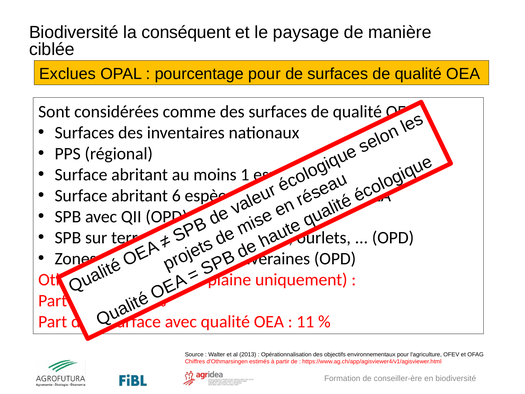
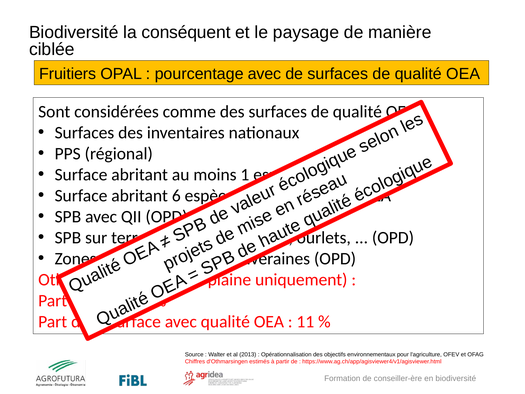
Exclues: Exclues -> Fruitiers (68, 74)
pourcentage pour: pour -> avec (265, 74)
